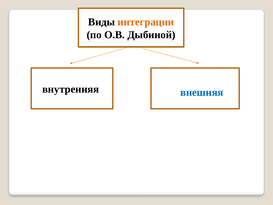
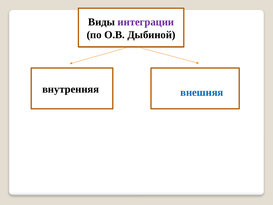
интеграции colour: orange -> purple (146, 22)
